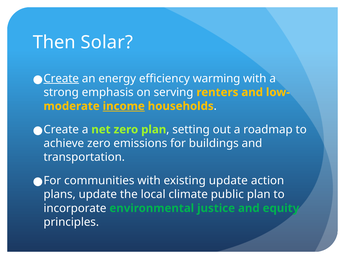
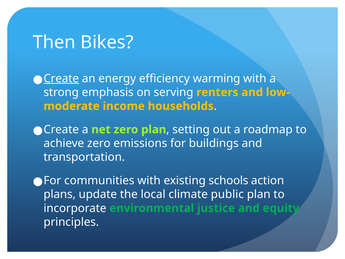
Solar: Solar -> Bikes (107, 42)
income underline: present -> none (124, 106)
existing update: update -> schools (228, 180)
